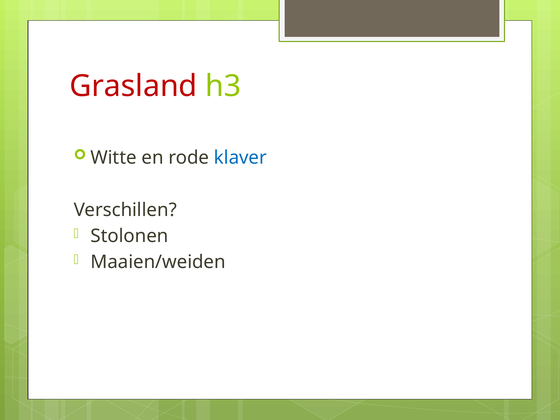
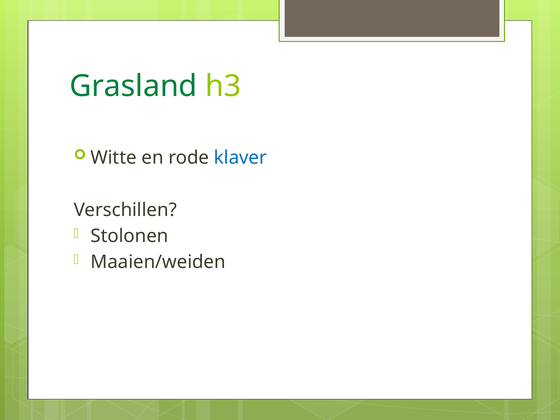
Grasland colour: red -> green (133, 86)
